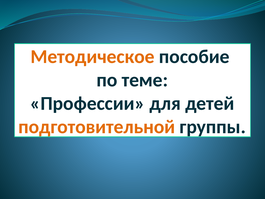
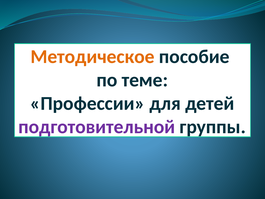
подготовительной colour: orange -> purple (97, 127)
